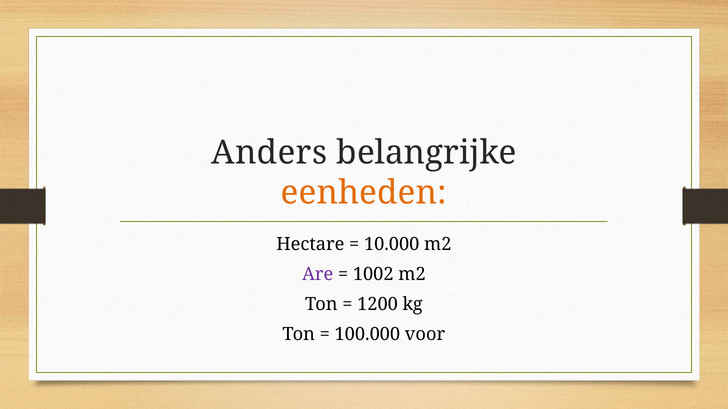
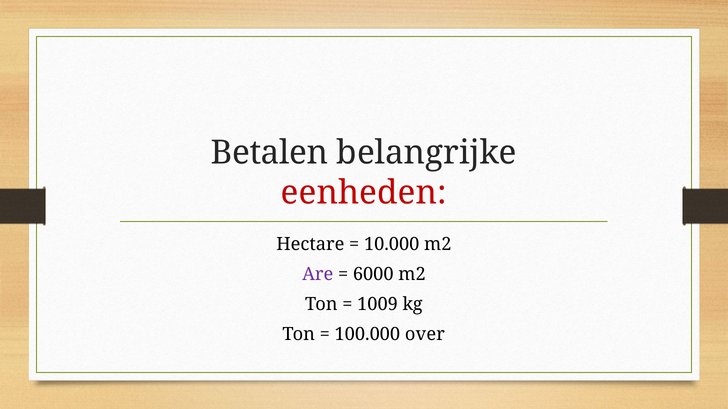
Anders: Anders -> Betalen (270, 153)
eenheden colour: orange -> red (364, 193)
1002: 1002 -> 6000 (373, 275)
1200: 1200 -> 1009 (378, 305)
voor: voor -> over (425, 335)
